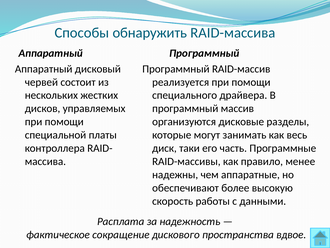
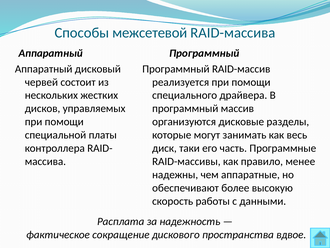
обнаружить: обнаружить -> межсетевой (150, 33)
